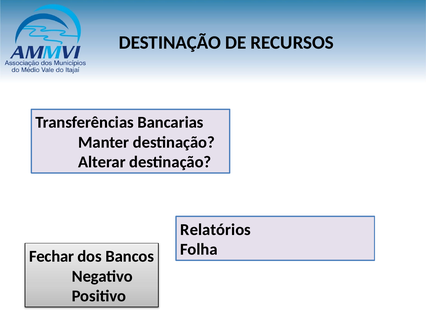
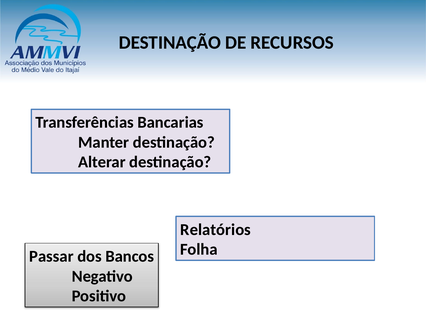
Fechar: Fechar -> Passar (51, 257)
